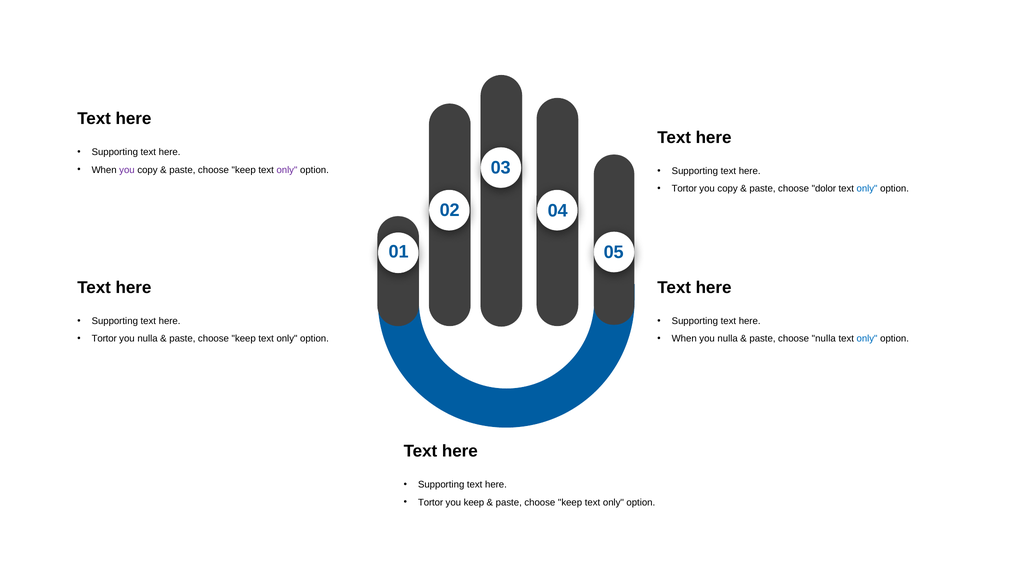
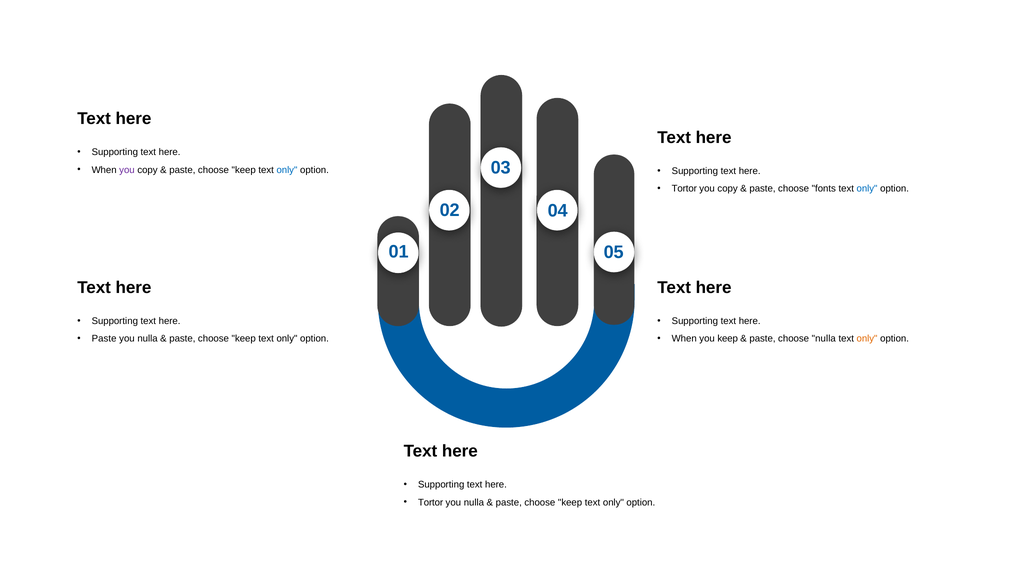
only colour: purple -> blue (287, 170)
dolor: dolor -> fonts (824, 189)
Tortor: Tortor -> Paste (104, 339)
When you nulla: nulla -> keep (728, 339)
only colour: blue -> orange (867, 339)
keep: keep -> nulla (474, 502)
